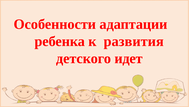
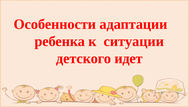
развития: развития -> ситуации (134, 41)
